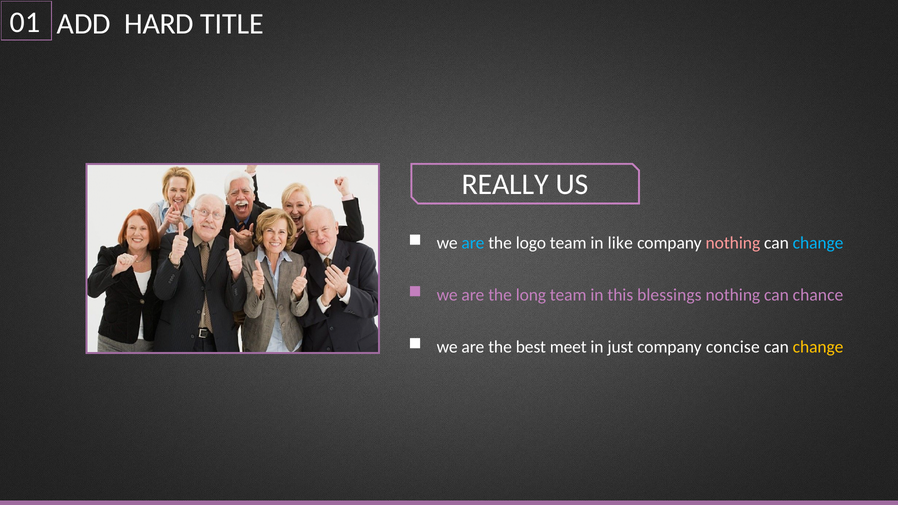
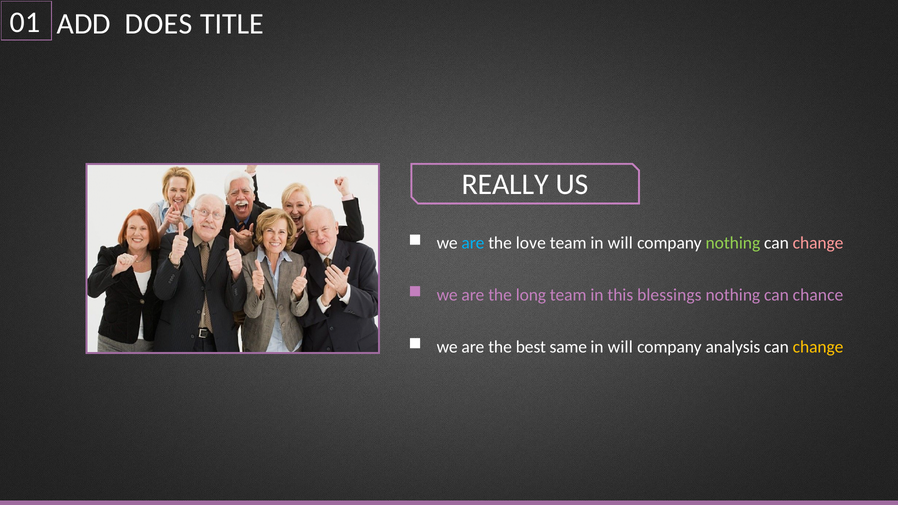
HARD: HARD -> DOES (159, 24)
logo: logo -> love (531, 243)
team in like: like -> will (620, 243)
nothing colour: pink -> light green (733, 243)
change colour: light blue -> pink (818, 243)
meet: meet -> same (568, 347)
just: just -> will (620, 347)
concise: concise -> analysis (733, 347)
